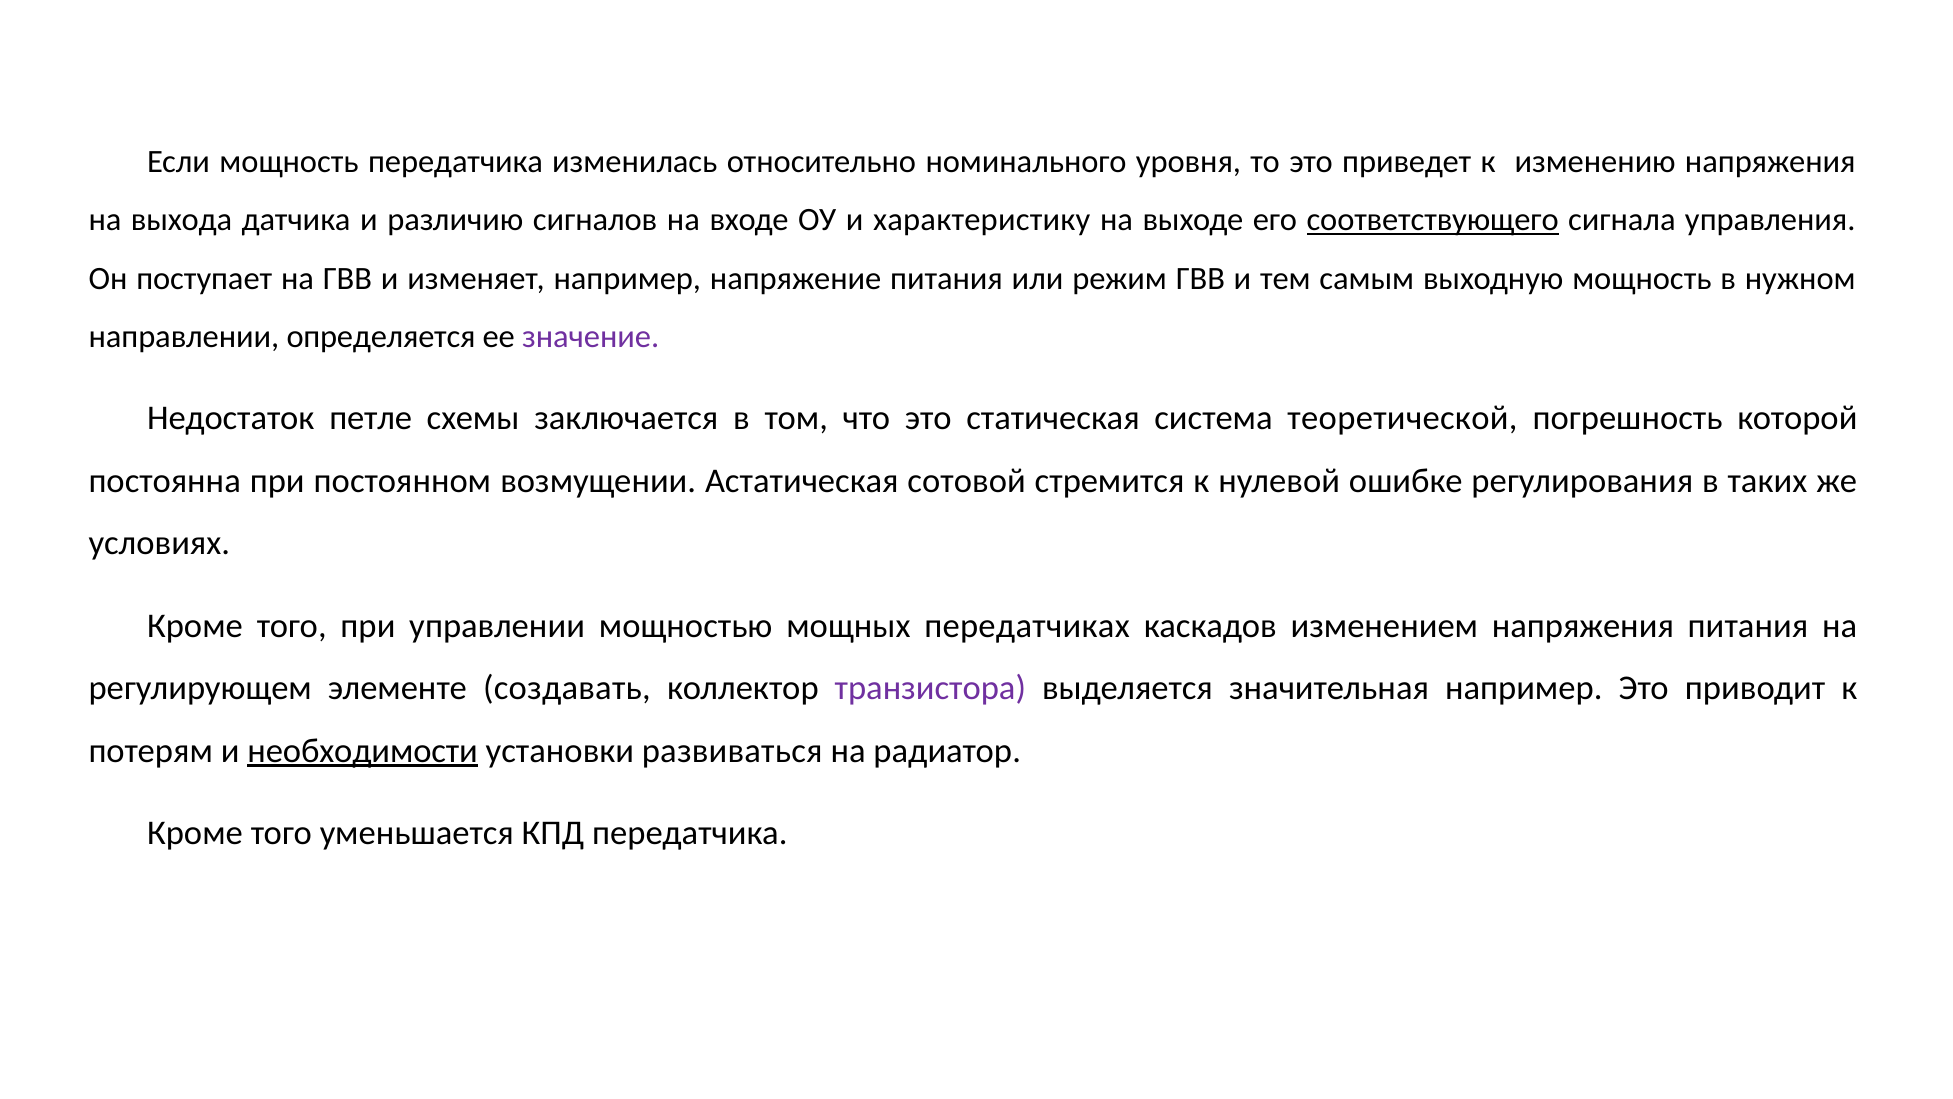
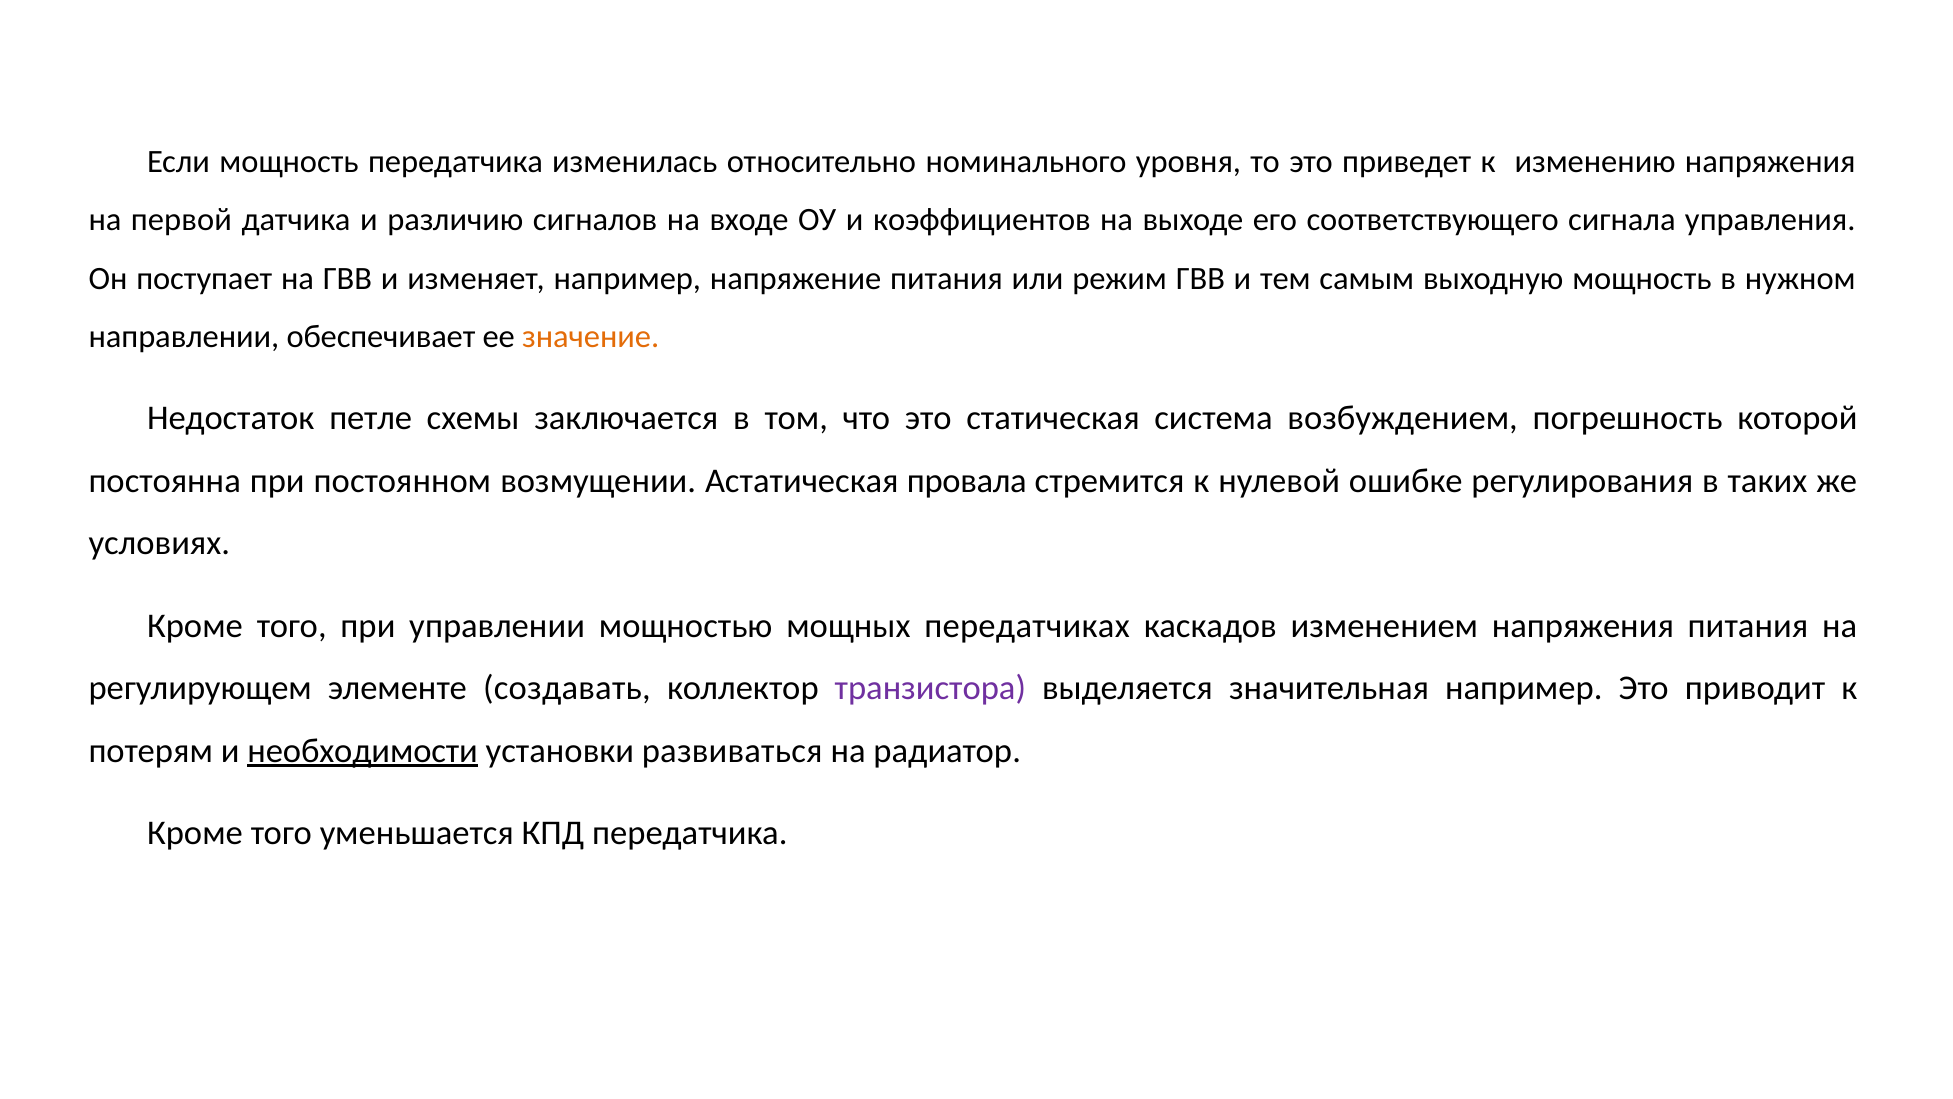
выхода: выхода -> первой (181, 220)
характеристику: характеристику -> коэффициентов (982, 220)
соответствующего underline: present -> none (1433, 220)
определяется: определяется -> обеспечивает (381, 337)
значение colour: purple -> orange (591, 337)
теоретической: теоретической -> возбуждением (1403, 418)
сотовой: сотовой -> провала (967, 481)
